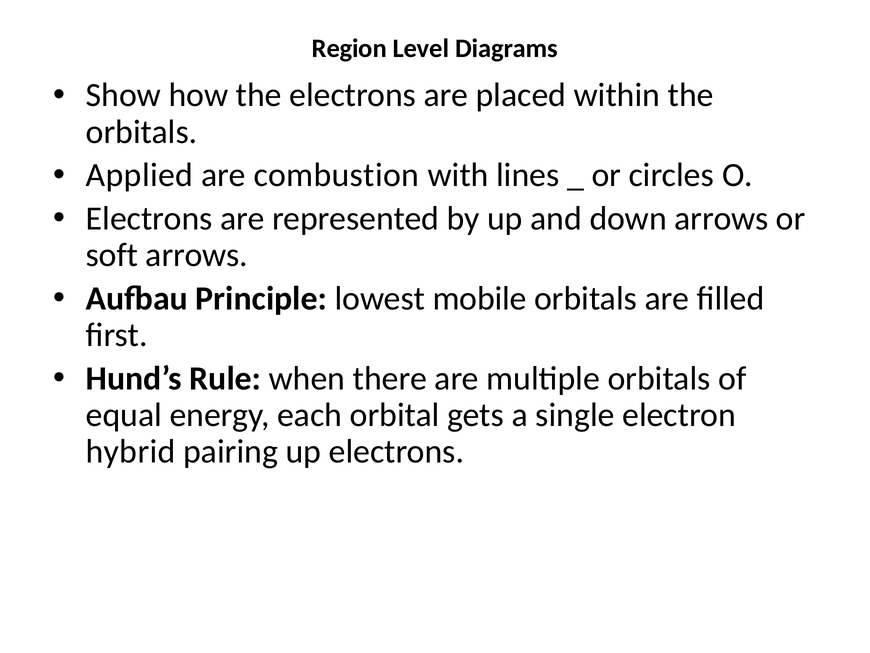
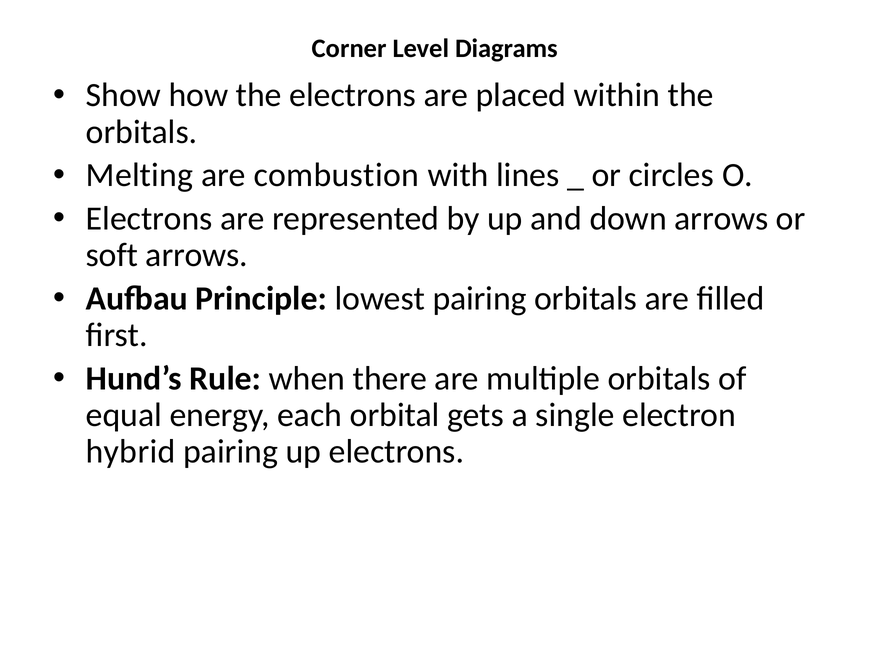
Region: Region -> Corner (349, 48)
Applied: Applied -> Melting (140, 175)
lowest mobile: mobile -> pairing (480, 298)
